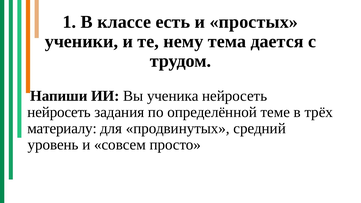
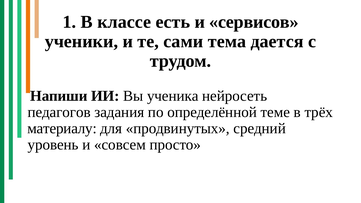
простых: простых -> сервисов (254, 22)
нему: нему -> сами (183, 41)
нейросеть: нейросеть -> педагогов (59, 112)
